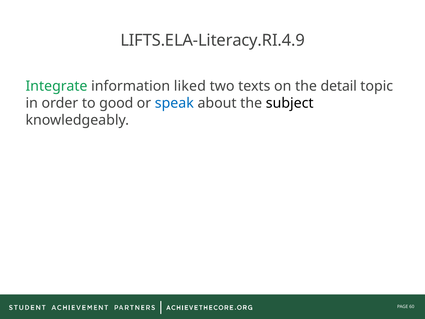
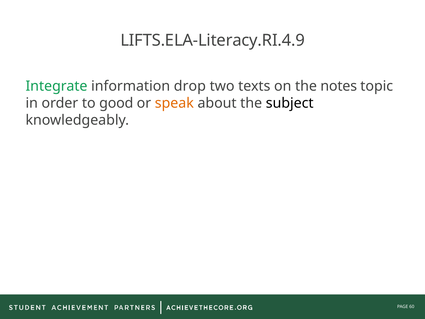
liked: liked -> drop (190, 86)
detail: detail -> notes (339, 86)
speak colour: blue -> orange (174, 103)
